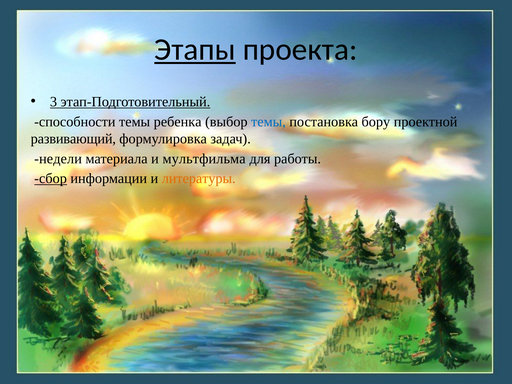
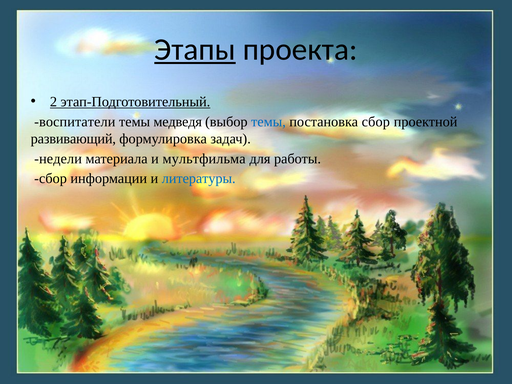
3: 3 -> 2 (53, 102)
способности: способности -> воспитатели (75, 122)
ребенка: ребенка -> медведя (178, 122)
постановка бору: бору -> сбор (376, 122)
сбор underline: present -> none (51, 179)
литературы colour: orange -> blue (199, 179)
